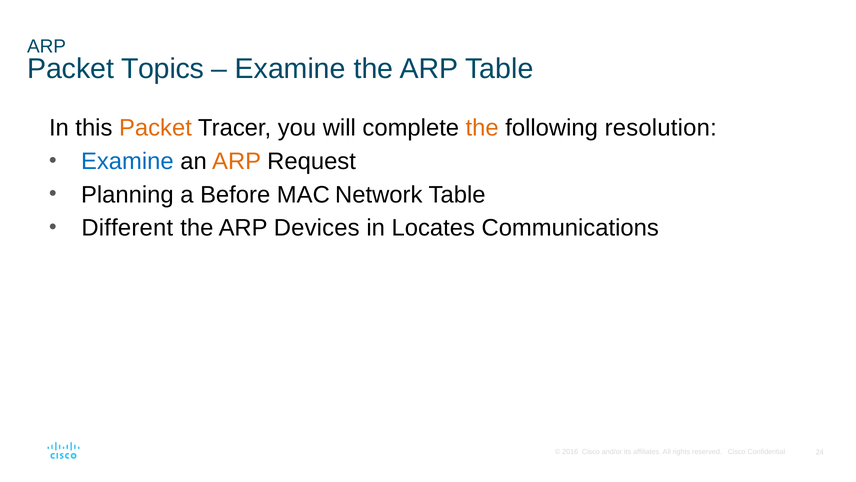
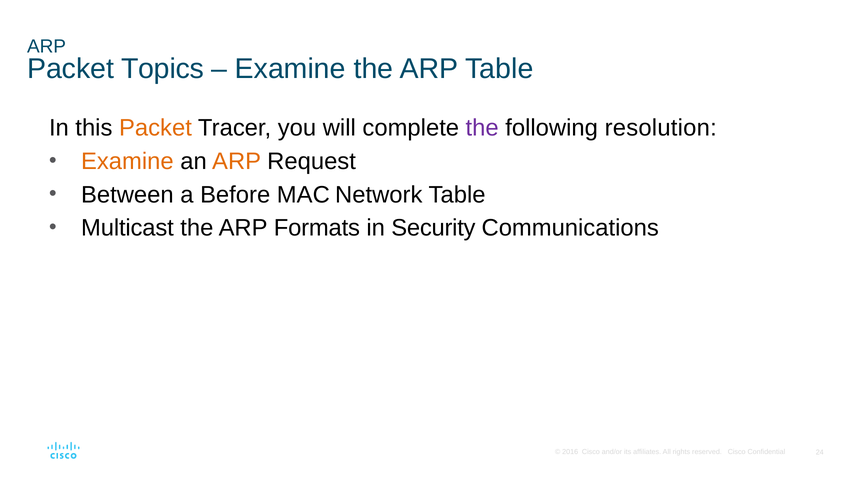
the colour: orange -> purple (482, 128)
Examine colour: blue -> orange (127, 161)
Planning: Planning -> Between (127, 194)
Different: Different -> Multicast (127, 228)
Devices: Devices -> Formats (317, 228)
Locates: Locates -> Security (433, 228)
